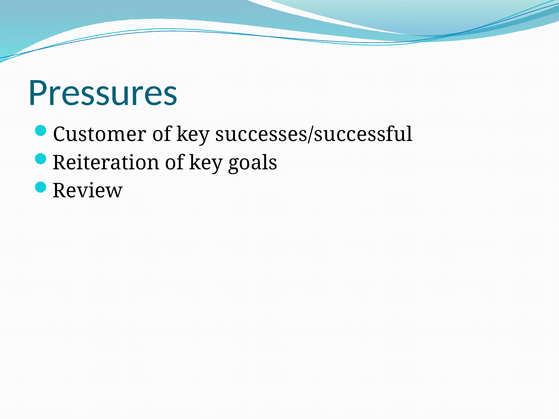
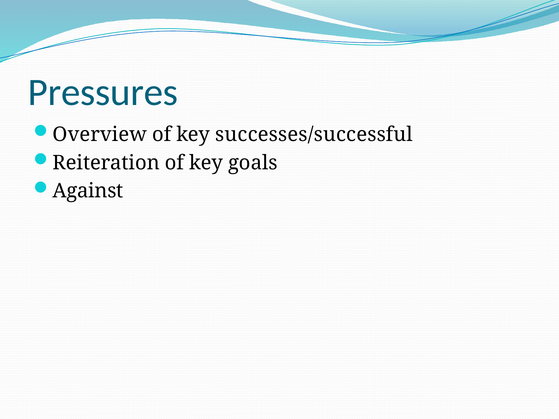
Customer: Customer -> Overview (100, 135)
Review: Review -> Against (88, 191)
